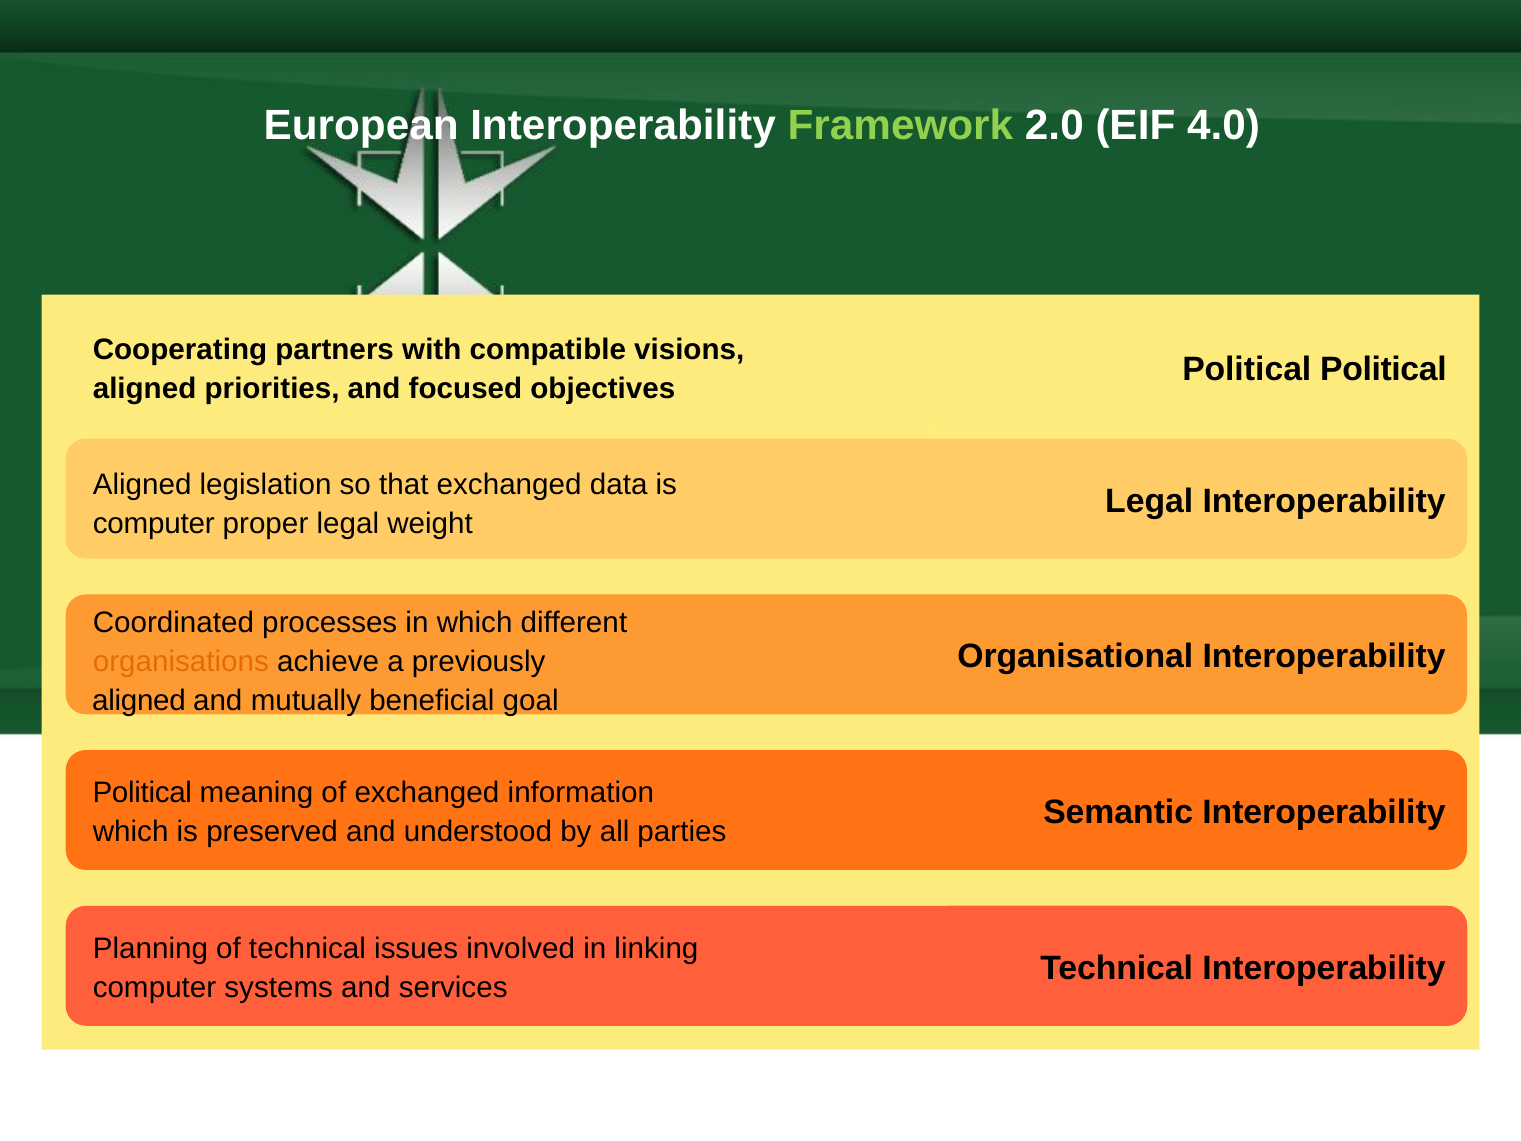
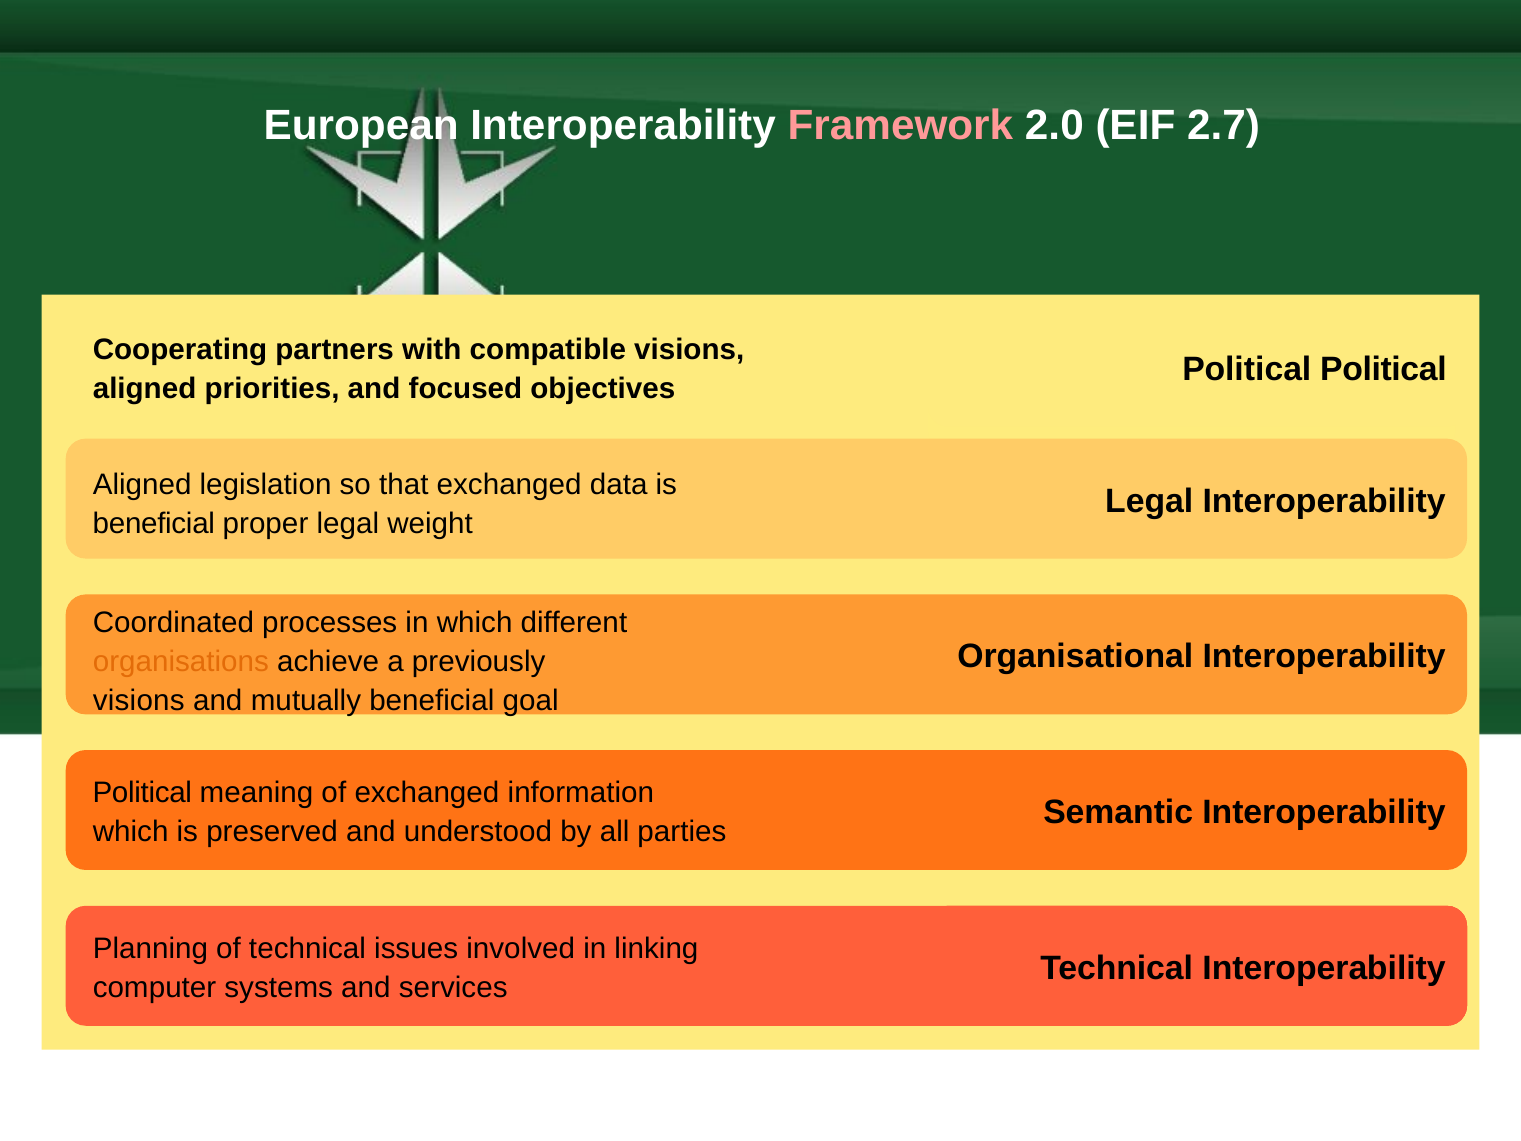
Framework colour: light green -> pink (900, 126)
4.0: 4.0 -> 2.7 (1224, 126)
computer: computer -> beneficial (154, 523)
aligned: aligned -> visions (139, 701)
